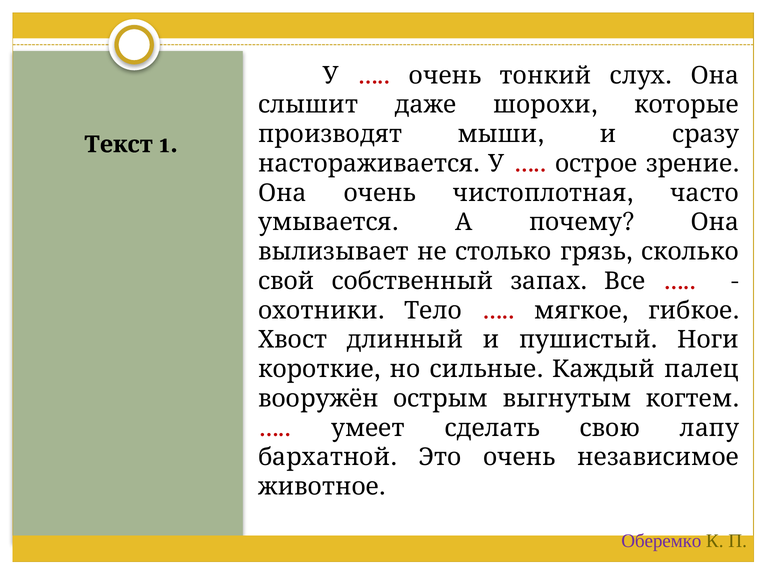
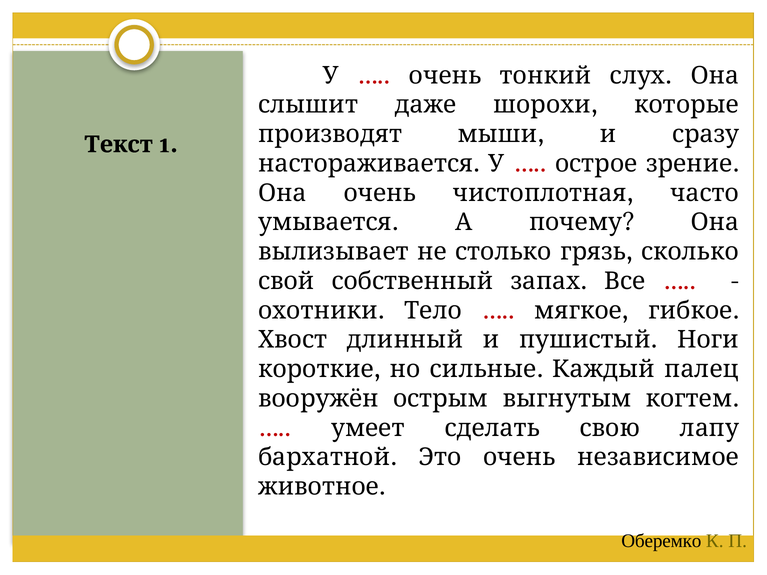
Оберемко colour: purple -> black (661, 541)
